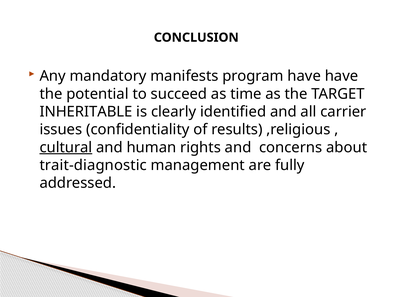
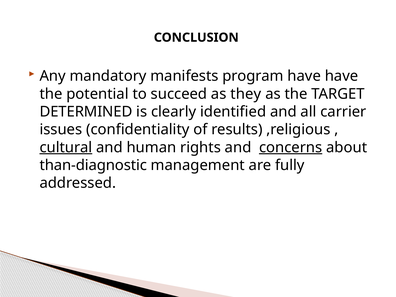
time: time -> they (246, 94)
INHERITABLE: INHERITABLE -> DETERMINED (86, 112)
concerns underline: none -> present (291, 147)
trait-diagnostic: trait-diagnostic -> than-diagnostic (93, 165)
